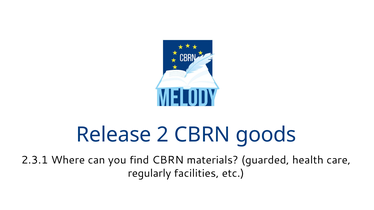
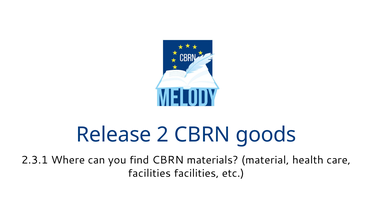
guarded: guarded -> material (265, 160)
regularly: regularly -> facilities (149, 173)
